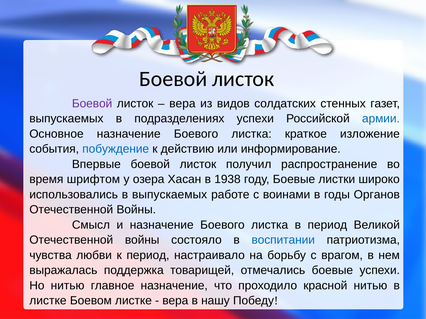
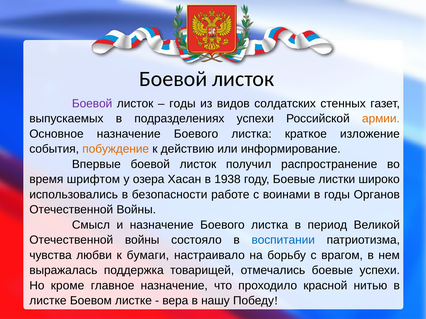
вера: вера -> годы (182, 104)
армии colour: blue -> orange (381, 119)
побуждение colour: blue -> orange (116, 149)
в выпускаемых: выпускаемых -> безопасности (170, 195)
к период: период -> бумаги (148, 256)
Но нитью: нитью -> кроме (68, 286)
